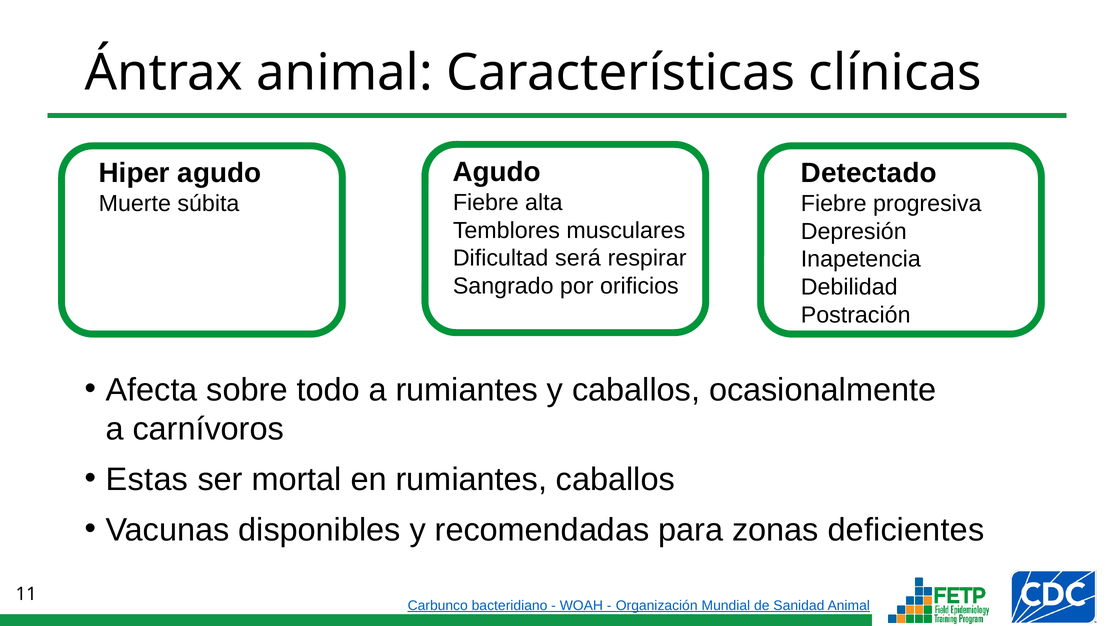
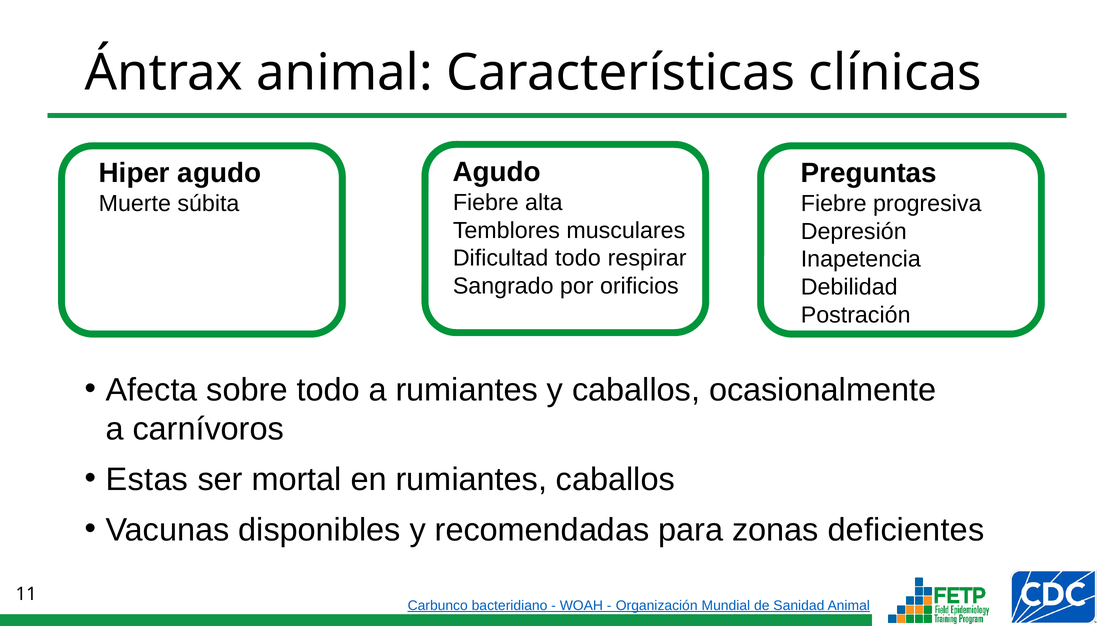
Detectado: Detectado -> Preguntas (869, 173)
Dificultad será: será -> todo (578, 258)
